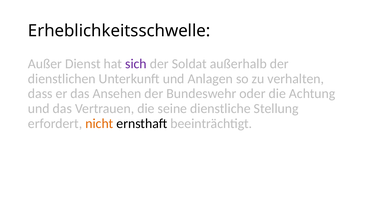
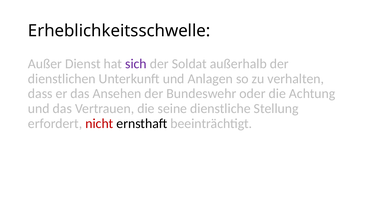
nicht colour: orange -> red (99, 123)
